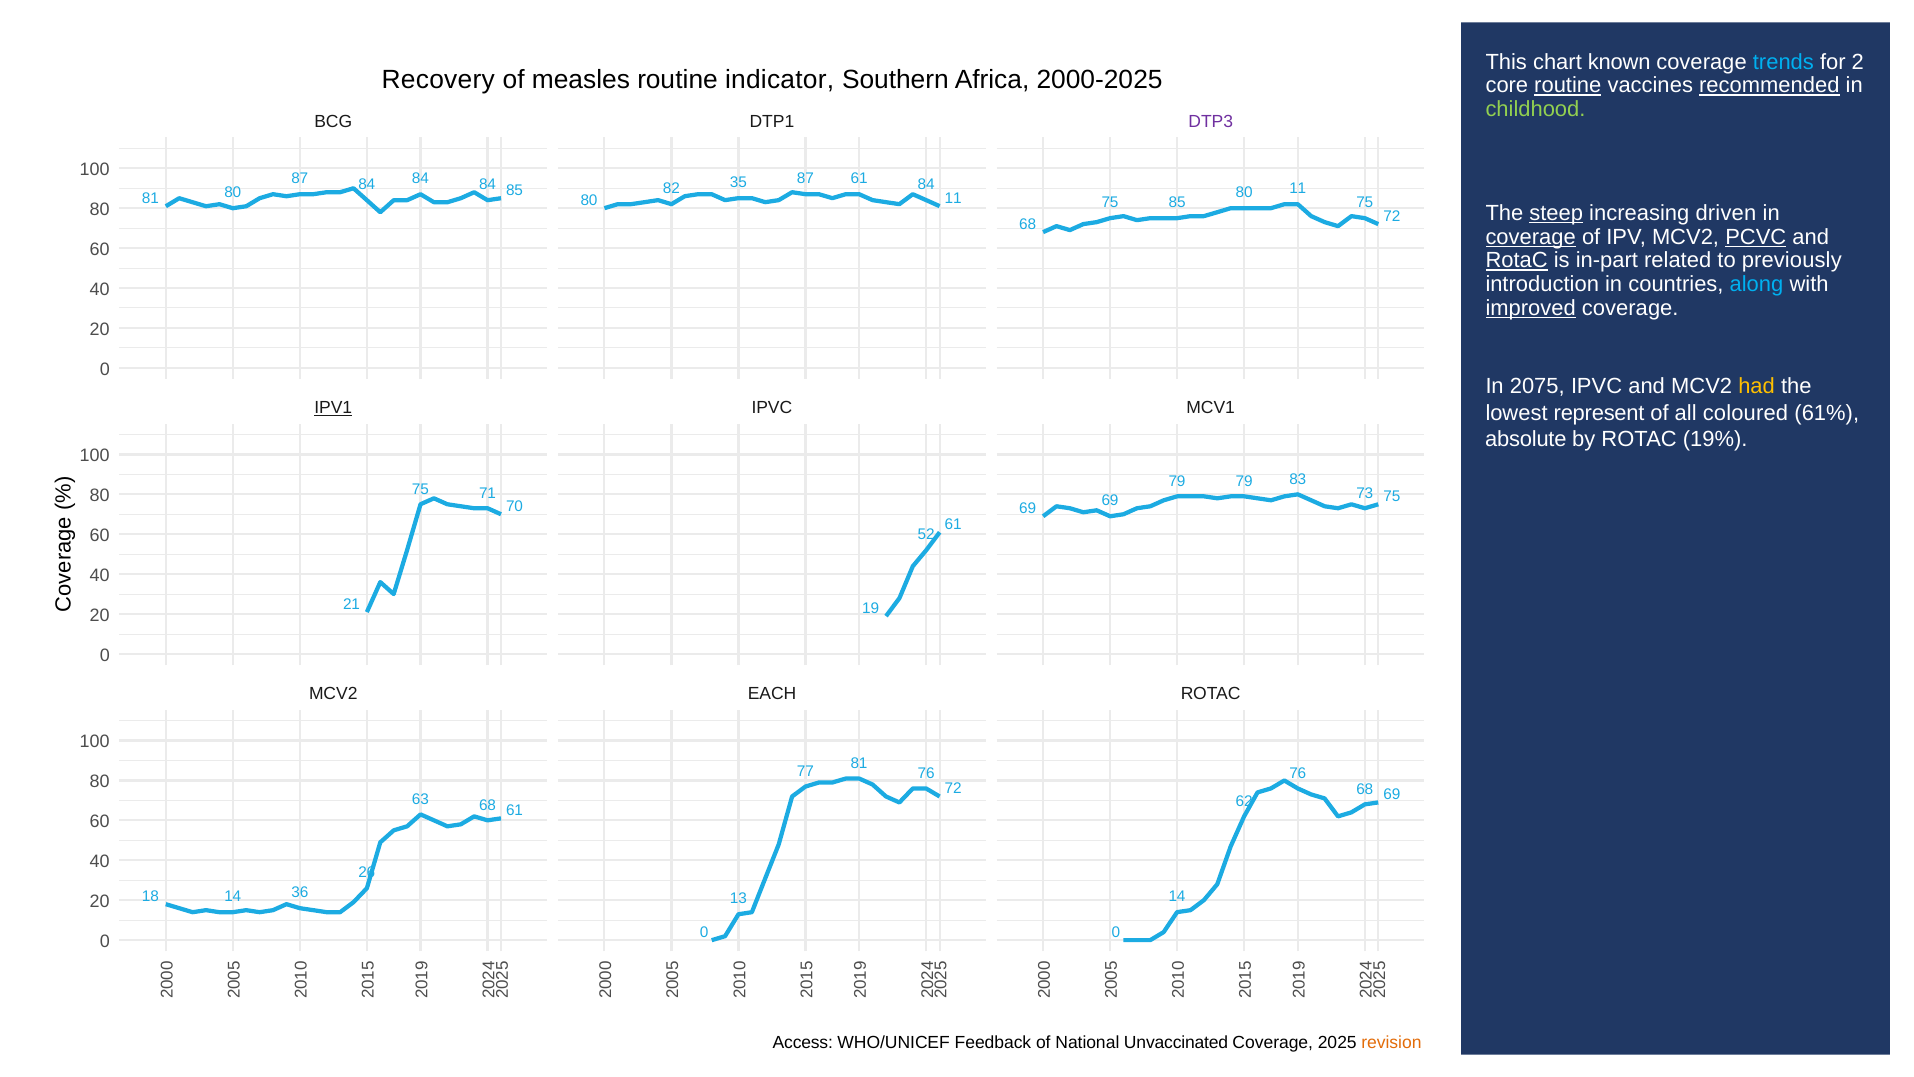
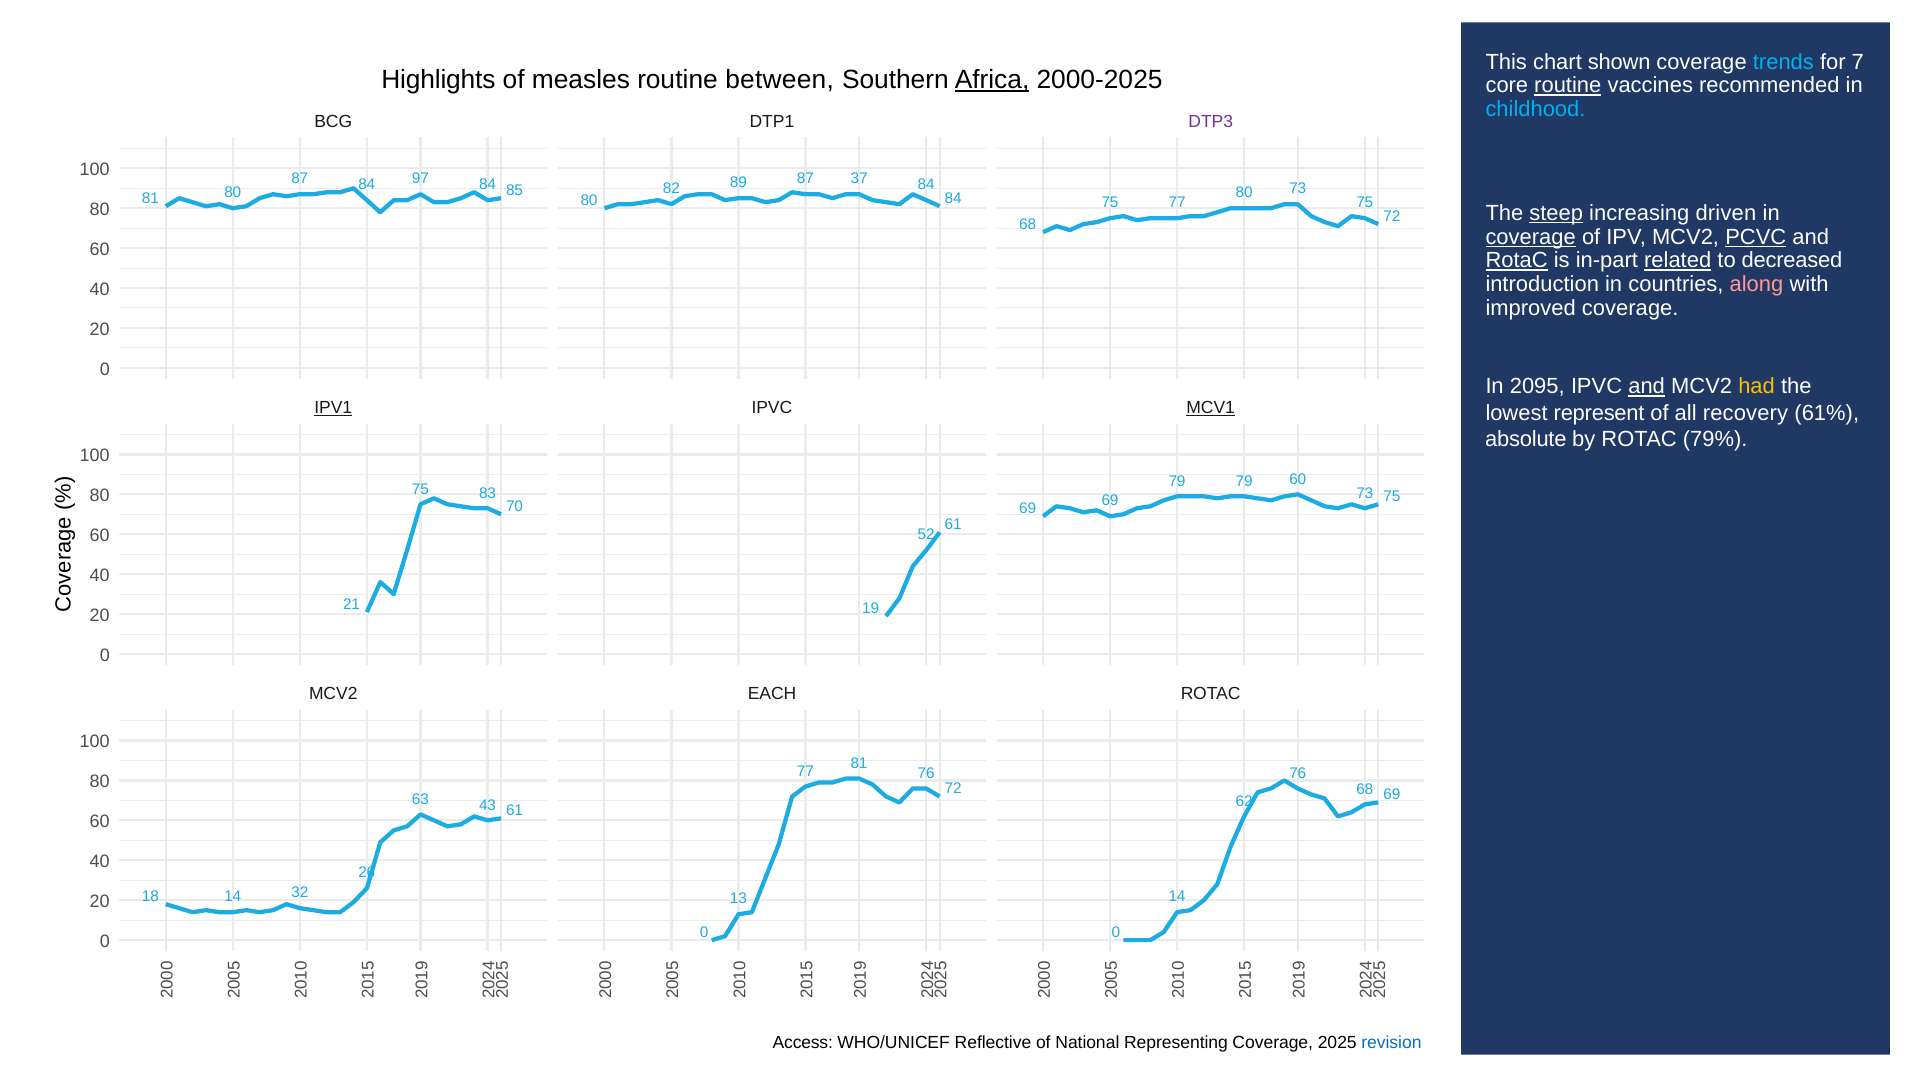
known: known -> shown (1619, 62)
for 2: 2 -> 7 (1858, 62)
Recovery: Recovery -> Highlights (438, 80)
indicator: indicator -> between (780, 80)
Africa underline: none -> present (992, 80)
recommended underline: present -> none (1769, 86)
childhood colour: light green -> light blue (1535, 109)
87 84 84: 84 -> 97 (421, 179)
35: 35 -> 89 (738, 183)
87 61: 61 -> 37 (859, 179)
11: 11 -> 73 (1298, 189)
11: 11 -> 84 (953, 198)
75 85: 85 -> 77 (1177, 203)
related underline: none -> present (1678, 260)
previously: previously -> decreased (1792, 260)
along colour: light blue -> pink (1756, 284)
improved underline: present -> none (1531, 308)
2075: 2075 -> 2095 (1537, 386)
and underline: none -> present (1647, 386)
MCV1 underline: none -> present (1211, 408)
coloured: coloured -> recovery (1745, 413)
19%: 19% -> 79% (1715, 439)
79 83: 83 -> 60 (1298, 479)
71: 71 -> 83 (488, 493)
63 68: 68 -> 43 (488, 805)
36: 36 -> 32 (300, 893)
Feedback: Feedback -> Reflective (993, 1043)
Unvaccinated: Unvaccinated -> Representing (1176, 1043)
revision colour: orange -> blue (1391, 1043)
